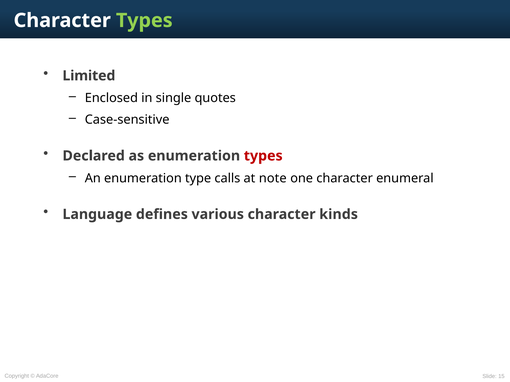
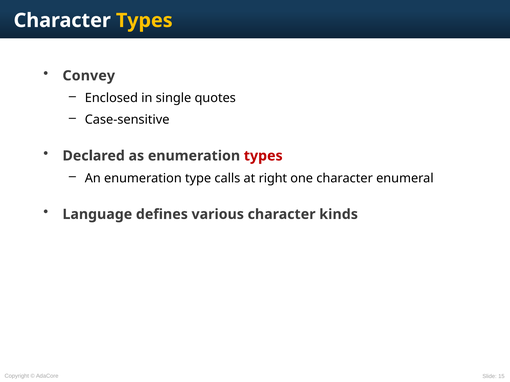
Types colour: light green -> yellow (144, 20)
Limited: Limited -> Convey (89, 76)
note: note -> right (273, 178)
